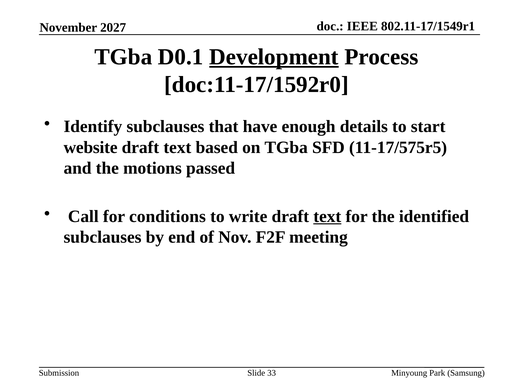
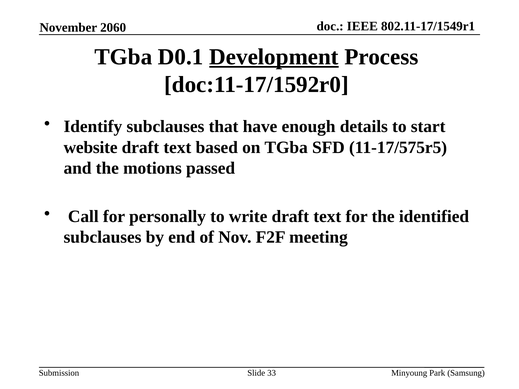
2027: 2027 -> 2060 (113, 28)
conditions: conditions -> personally (168, 217)
text underline: present -> none (327, 217)
